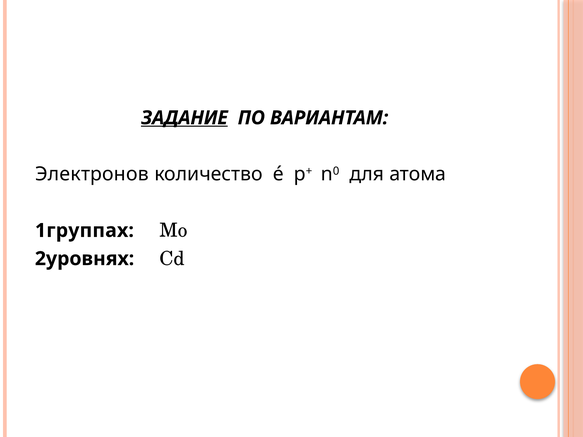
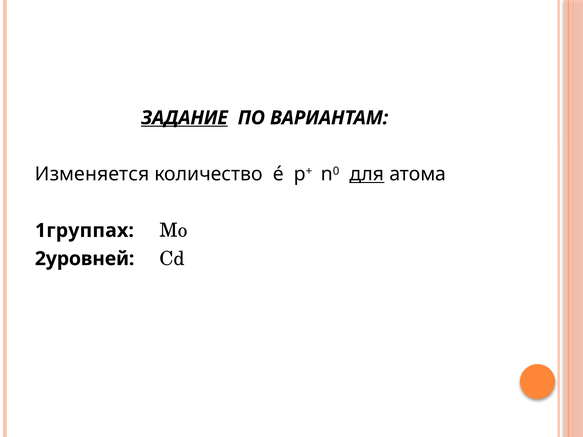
Электронов: Электронов -> Изменяется (92, 174)
для underline: none -> present (367, 174)
2уровнях: 2уровнях -> 2уровней (85, 259)
